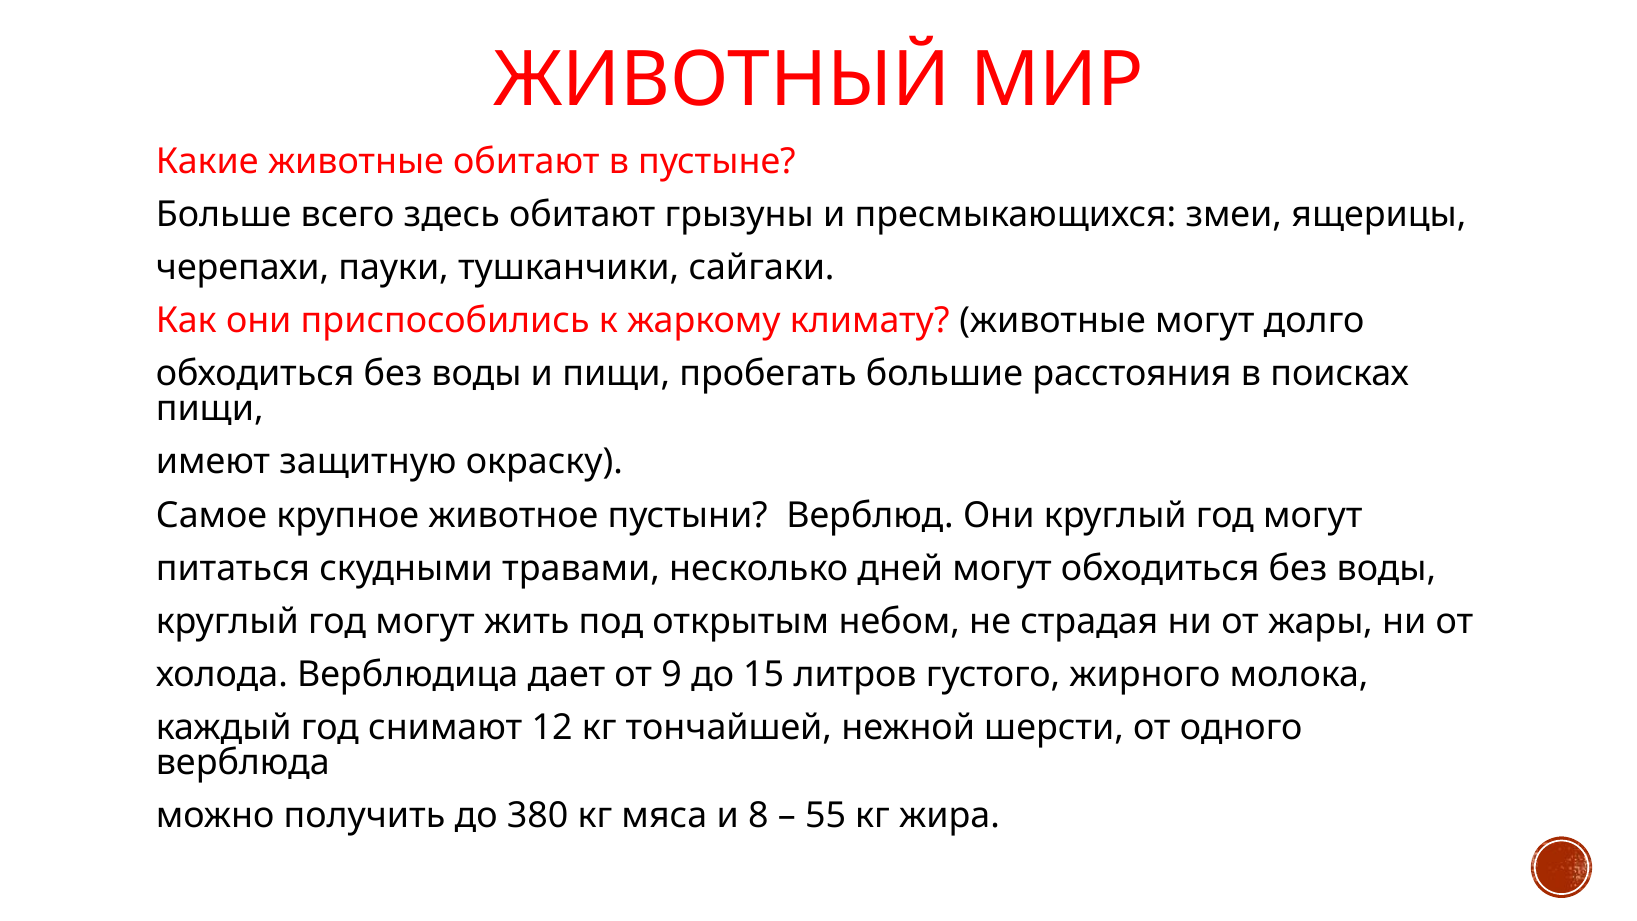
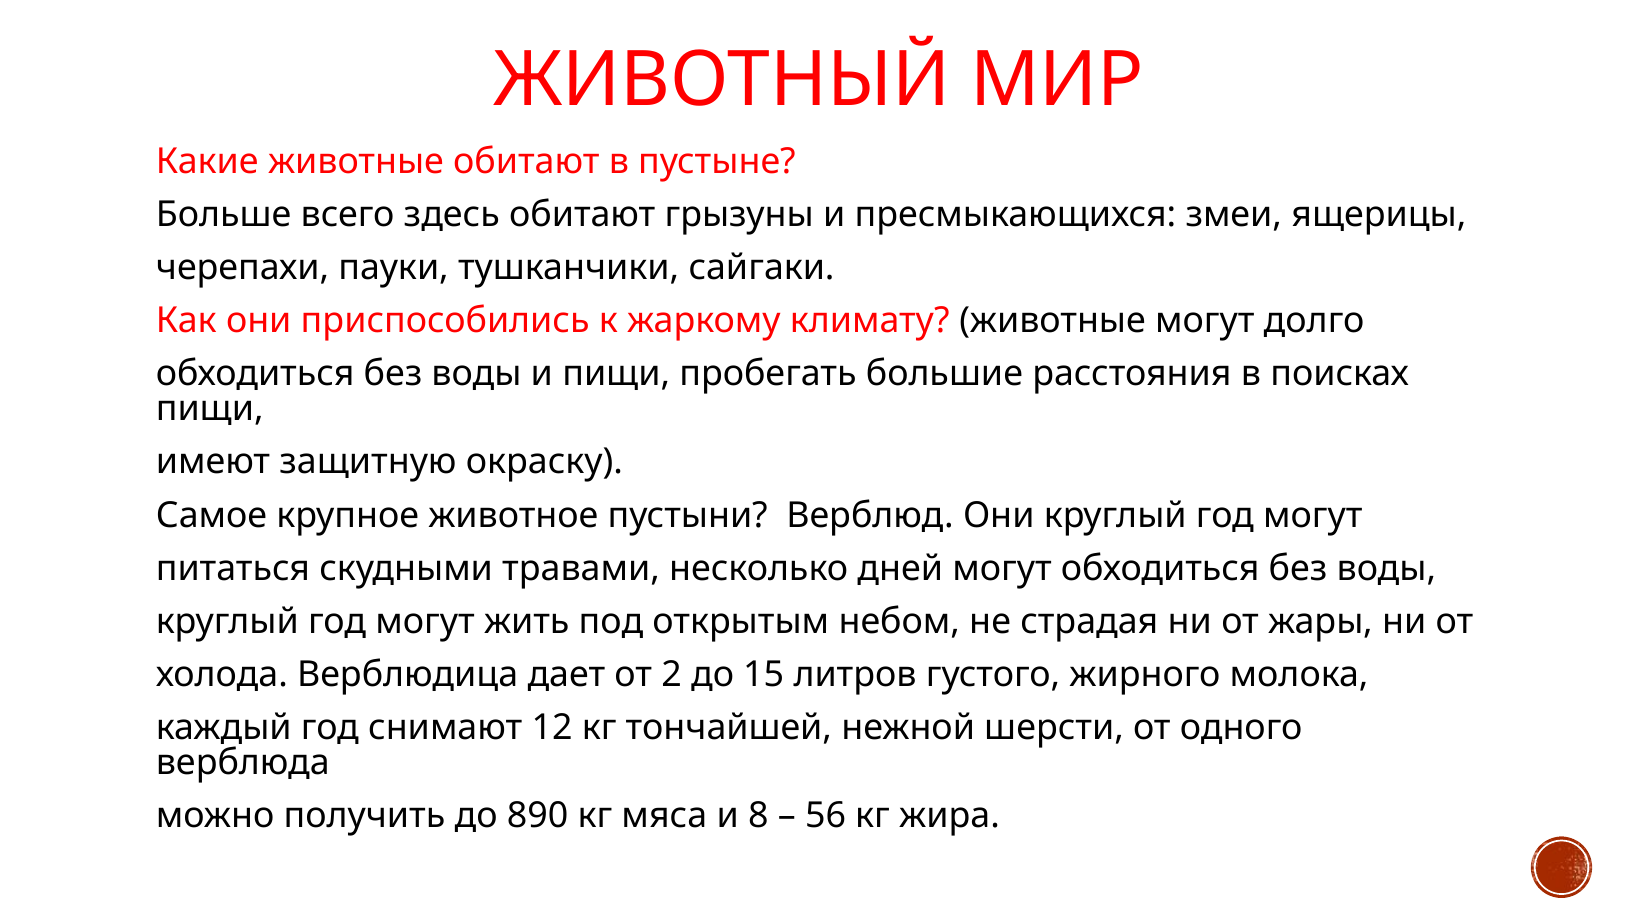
9: 9 -> 2 (672, 675)
380: 380 -> 890 (538, 816)
55: 55 -> 56 (826, 816)
